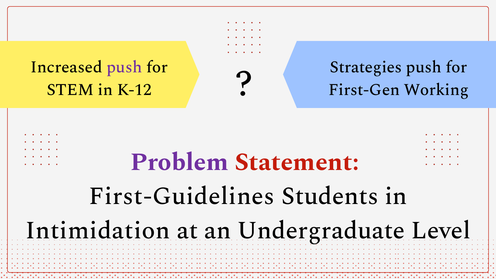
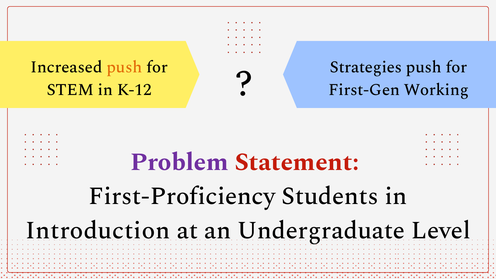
push colour: purple -> orange (124, 67)
First-Guidelines: First-Guidelines -> First-Proficiency (182, 196)
Intimidation: Intimidation -> Introduction (98, 230)
